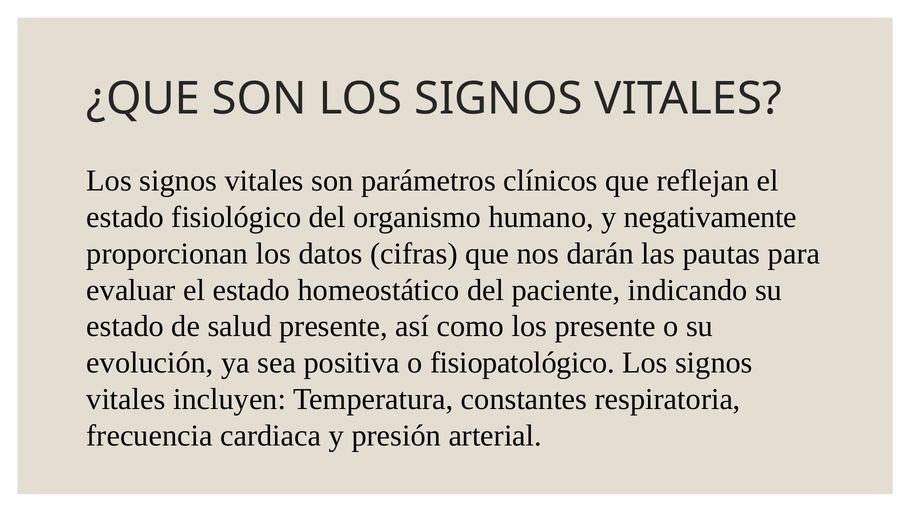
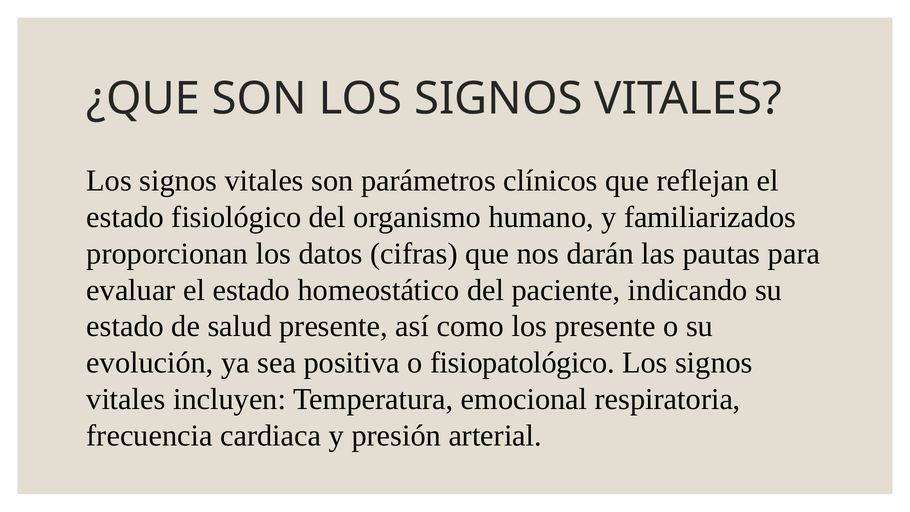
negativamente: negativamente -> familiarizados (710, 217)
constantes: constantes -> emocional (524, 399)
